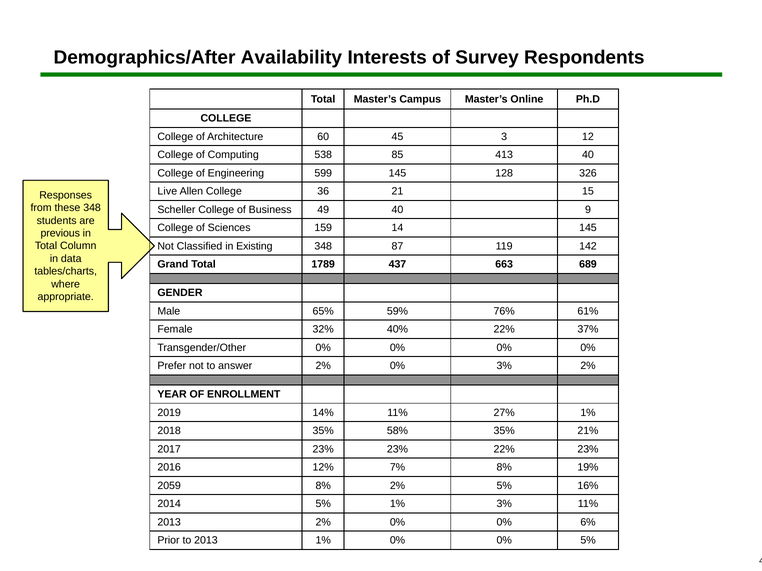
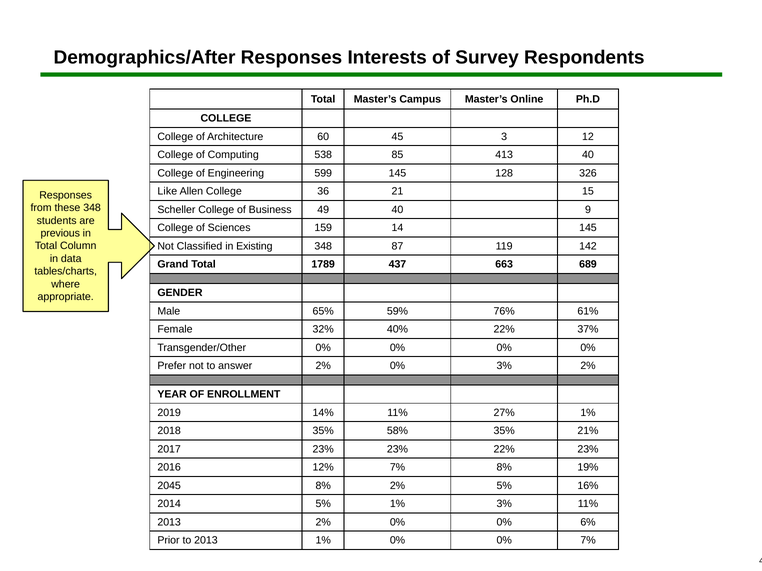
Demographics/After Availability: Availability -> Responses (291, 58)
Live: Live -> Like (167, 192)
2059: 2059 -> 2045 (169, 486)
0% 5%: 5% -> 7% (588, 541)
